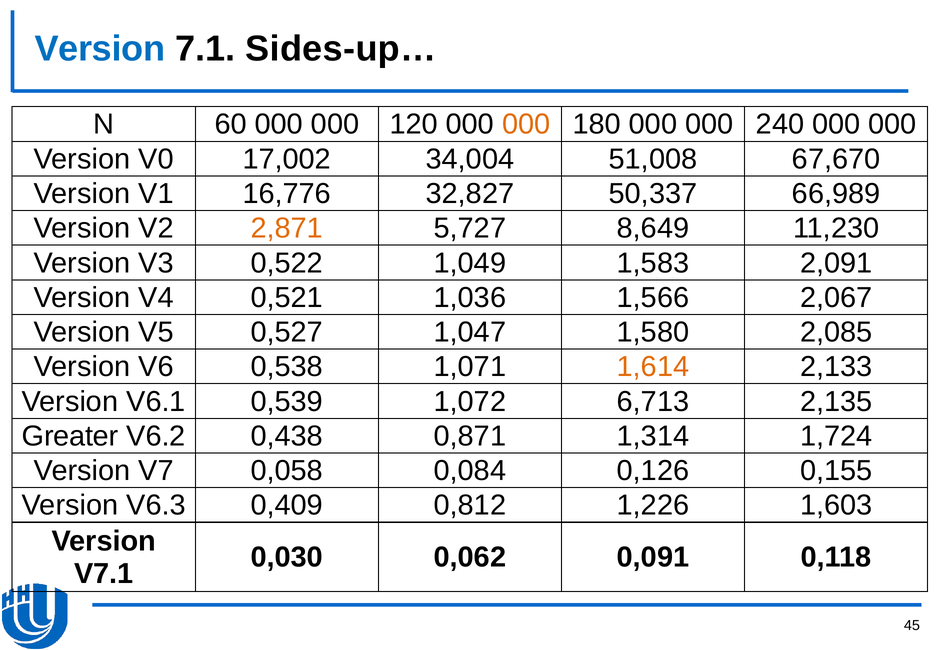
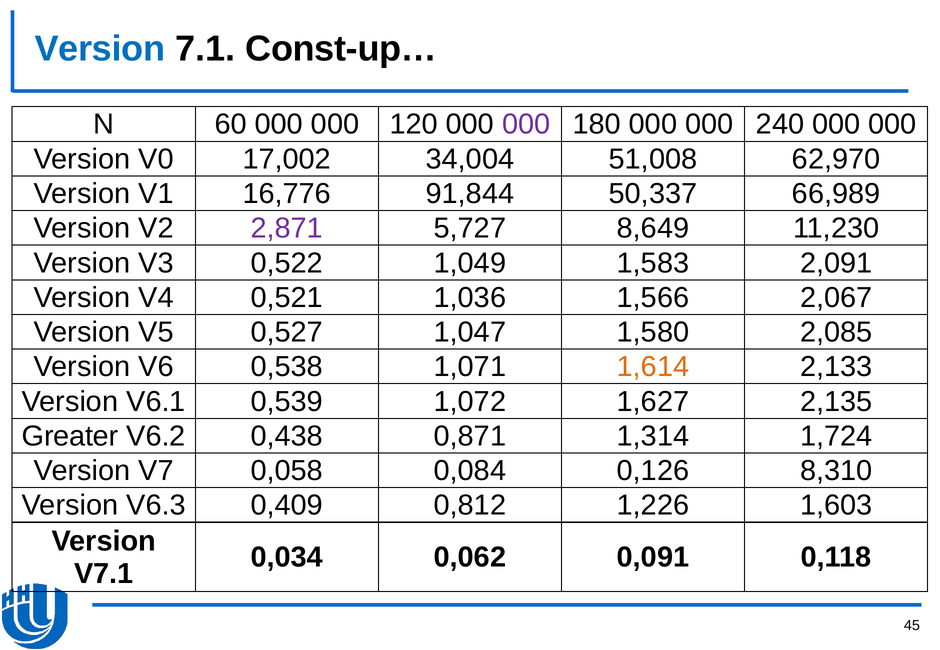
Sides-up…: Sides-up… -> Const-up… (341, 49)
000 colour: orange -> purple (526, 125)
67,670: 67,670 -> 62,970 (836, 159)
32,827: 32,827 -> 91,844 (470, 194)
2,871 colour: orange -> purple (287, 229)
6,713: 6,713 -> 1,627 (653, 402)
0,155: 0,155 -> 8,310 (836, 471)
0,030: 0,030 -> 0,034 (287, 558)
